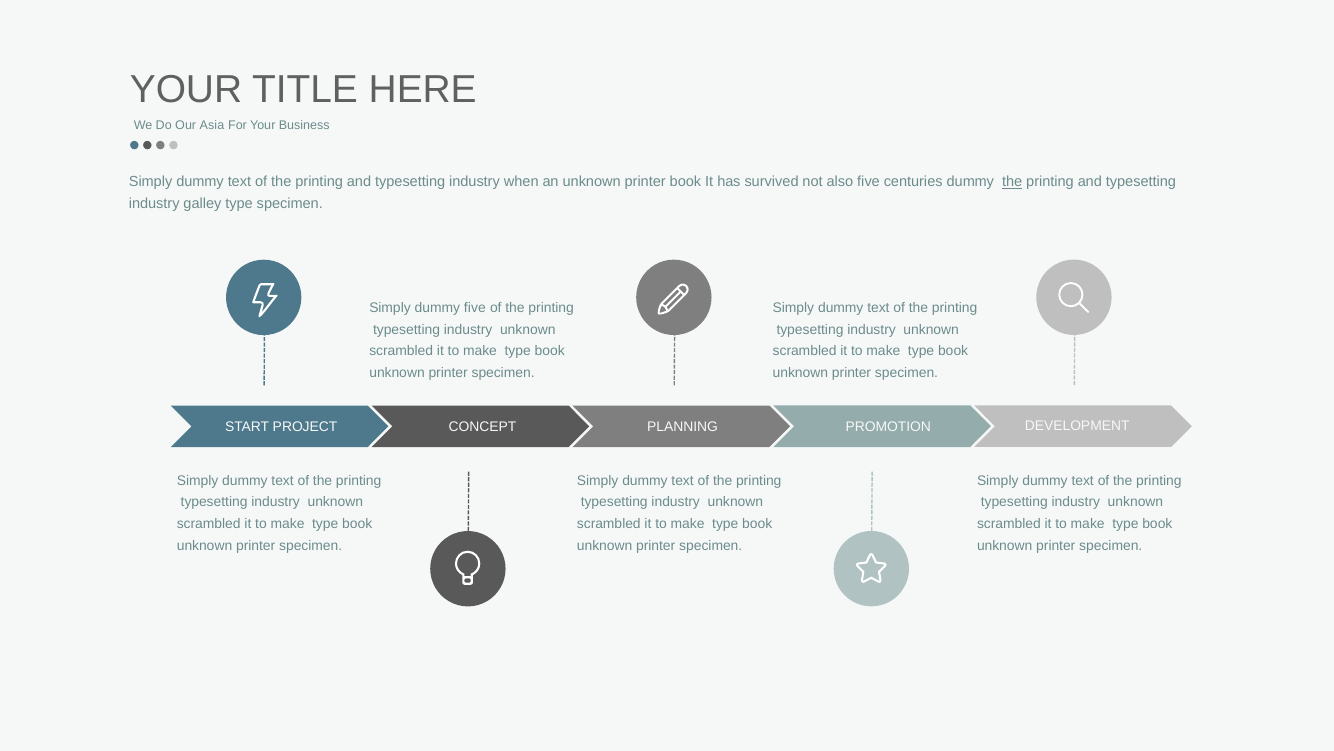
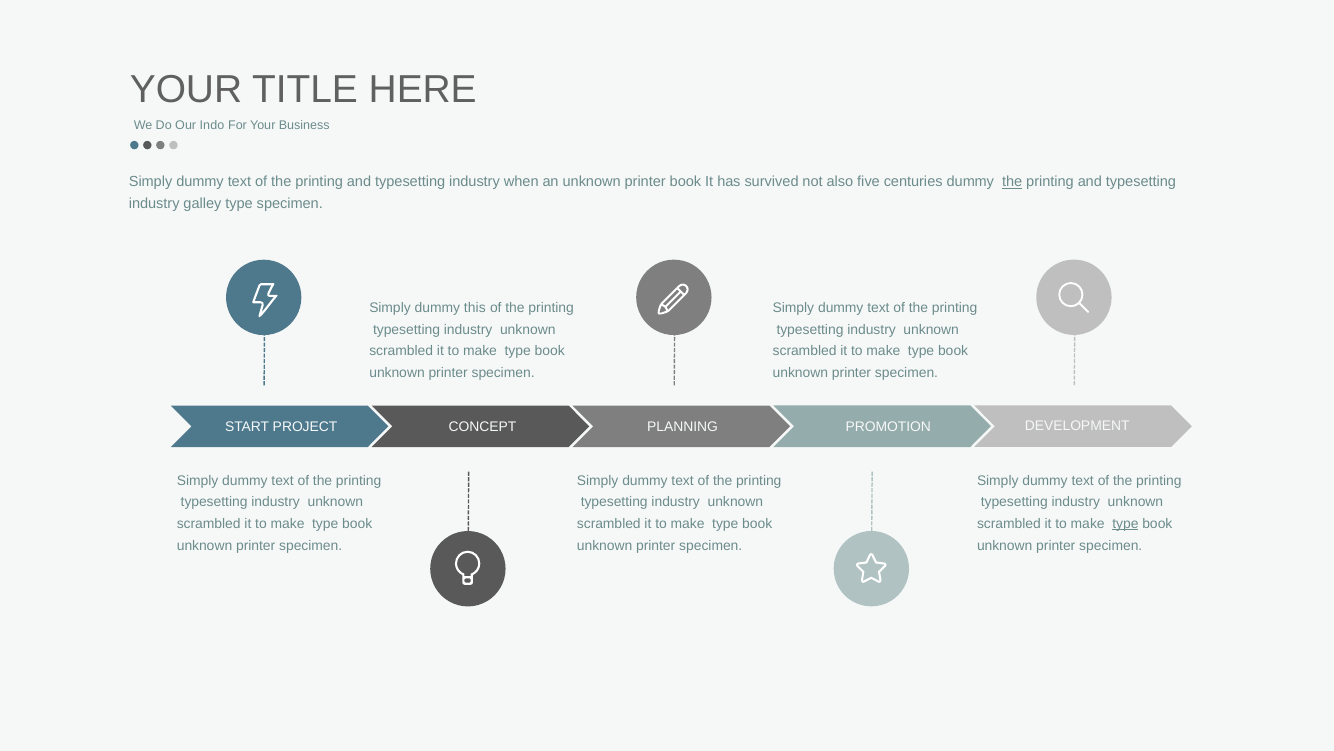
Asia: Asia -> Indo (212, 125)
dummy five: five -> this (475, 308)
type underline: none -> present (1125, 523)
